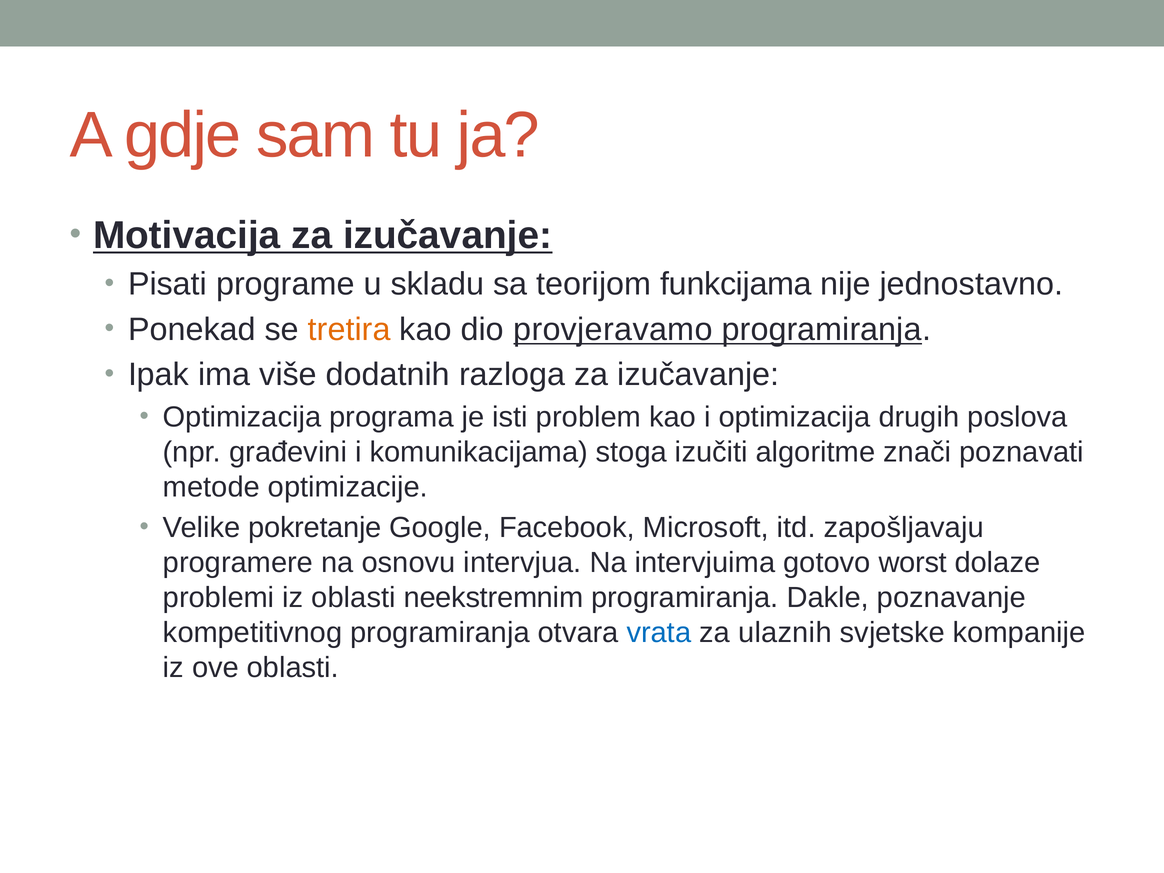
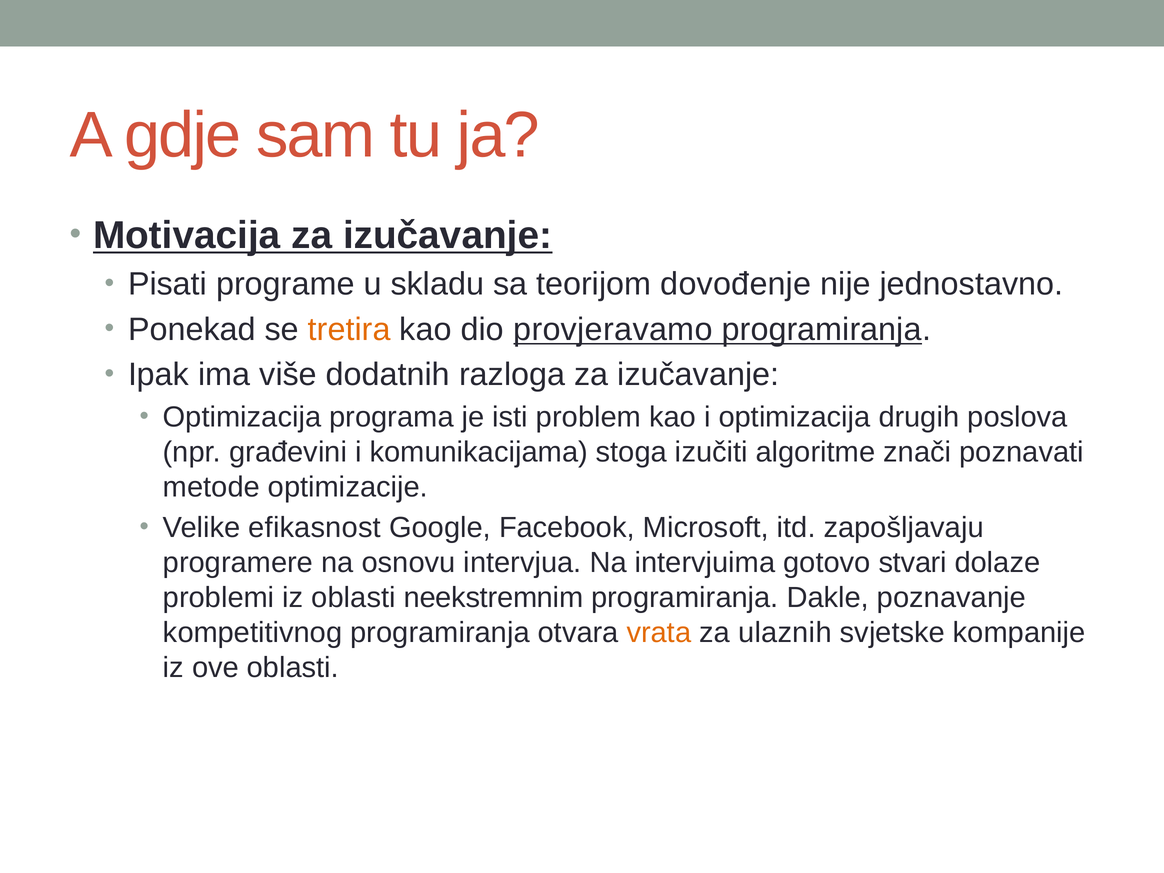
funkcijama: funkcijama -> dovođenje (736, 284)
pokretanje: pokretanje -> efikasnost (315, 528)
worst: worst -> stvari (913, 563)
vrata colour: blue -> orange (659, 633)
